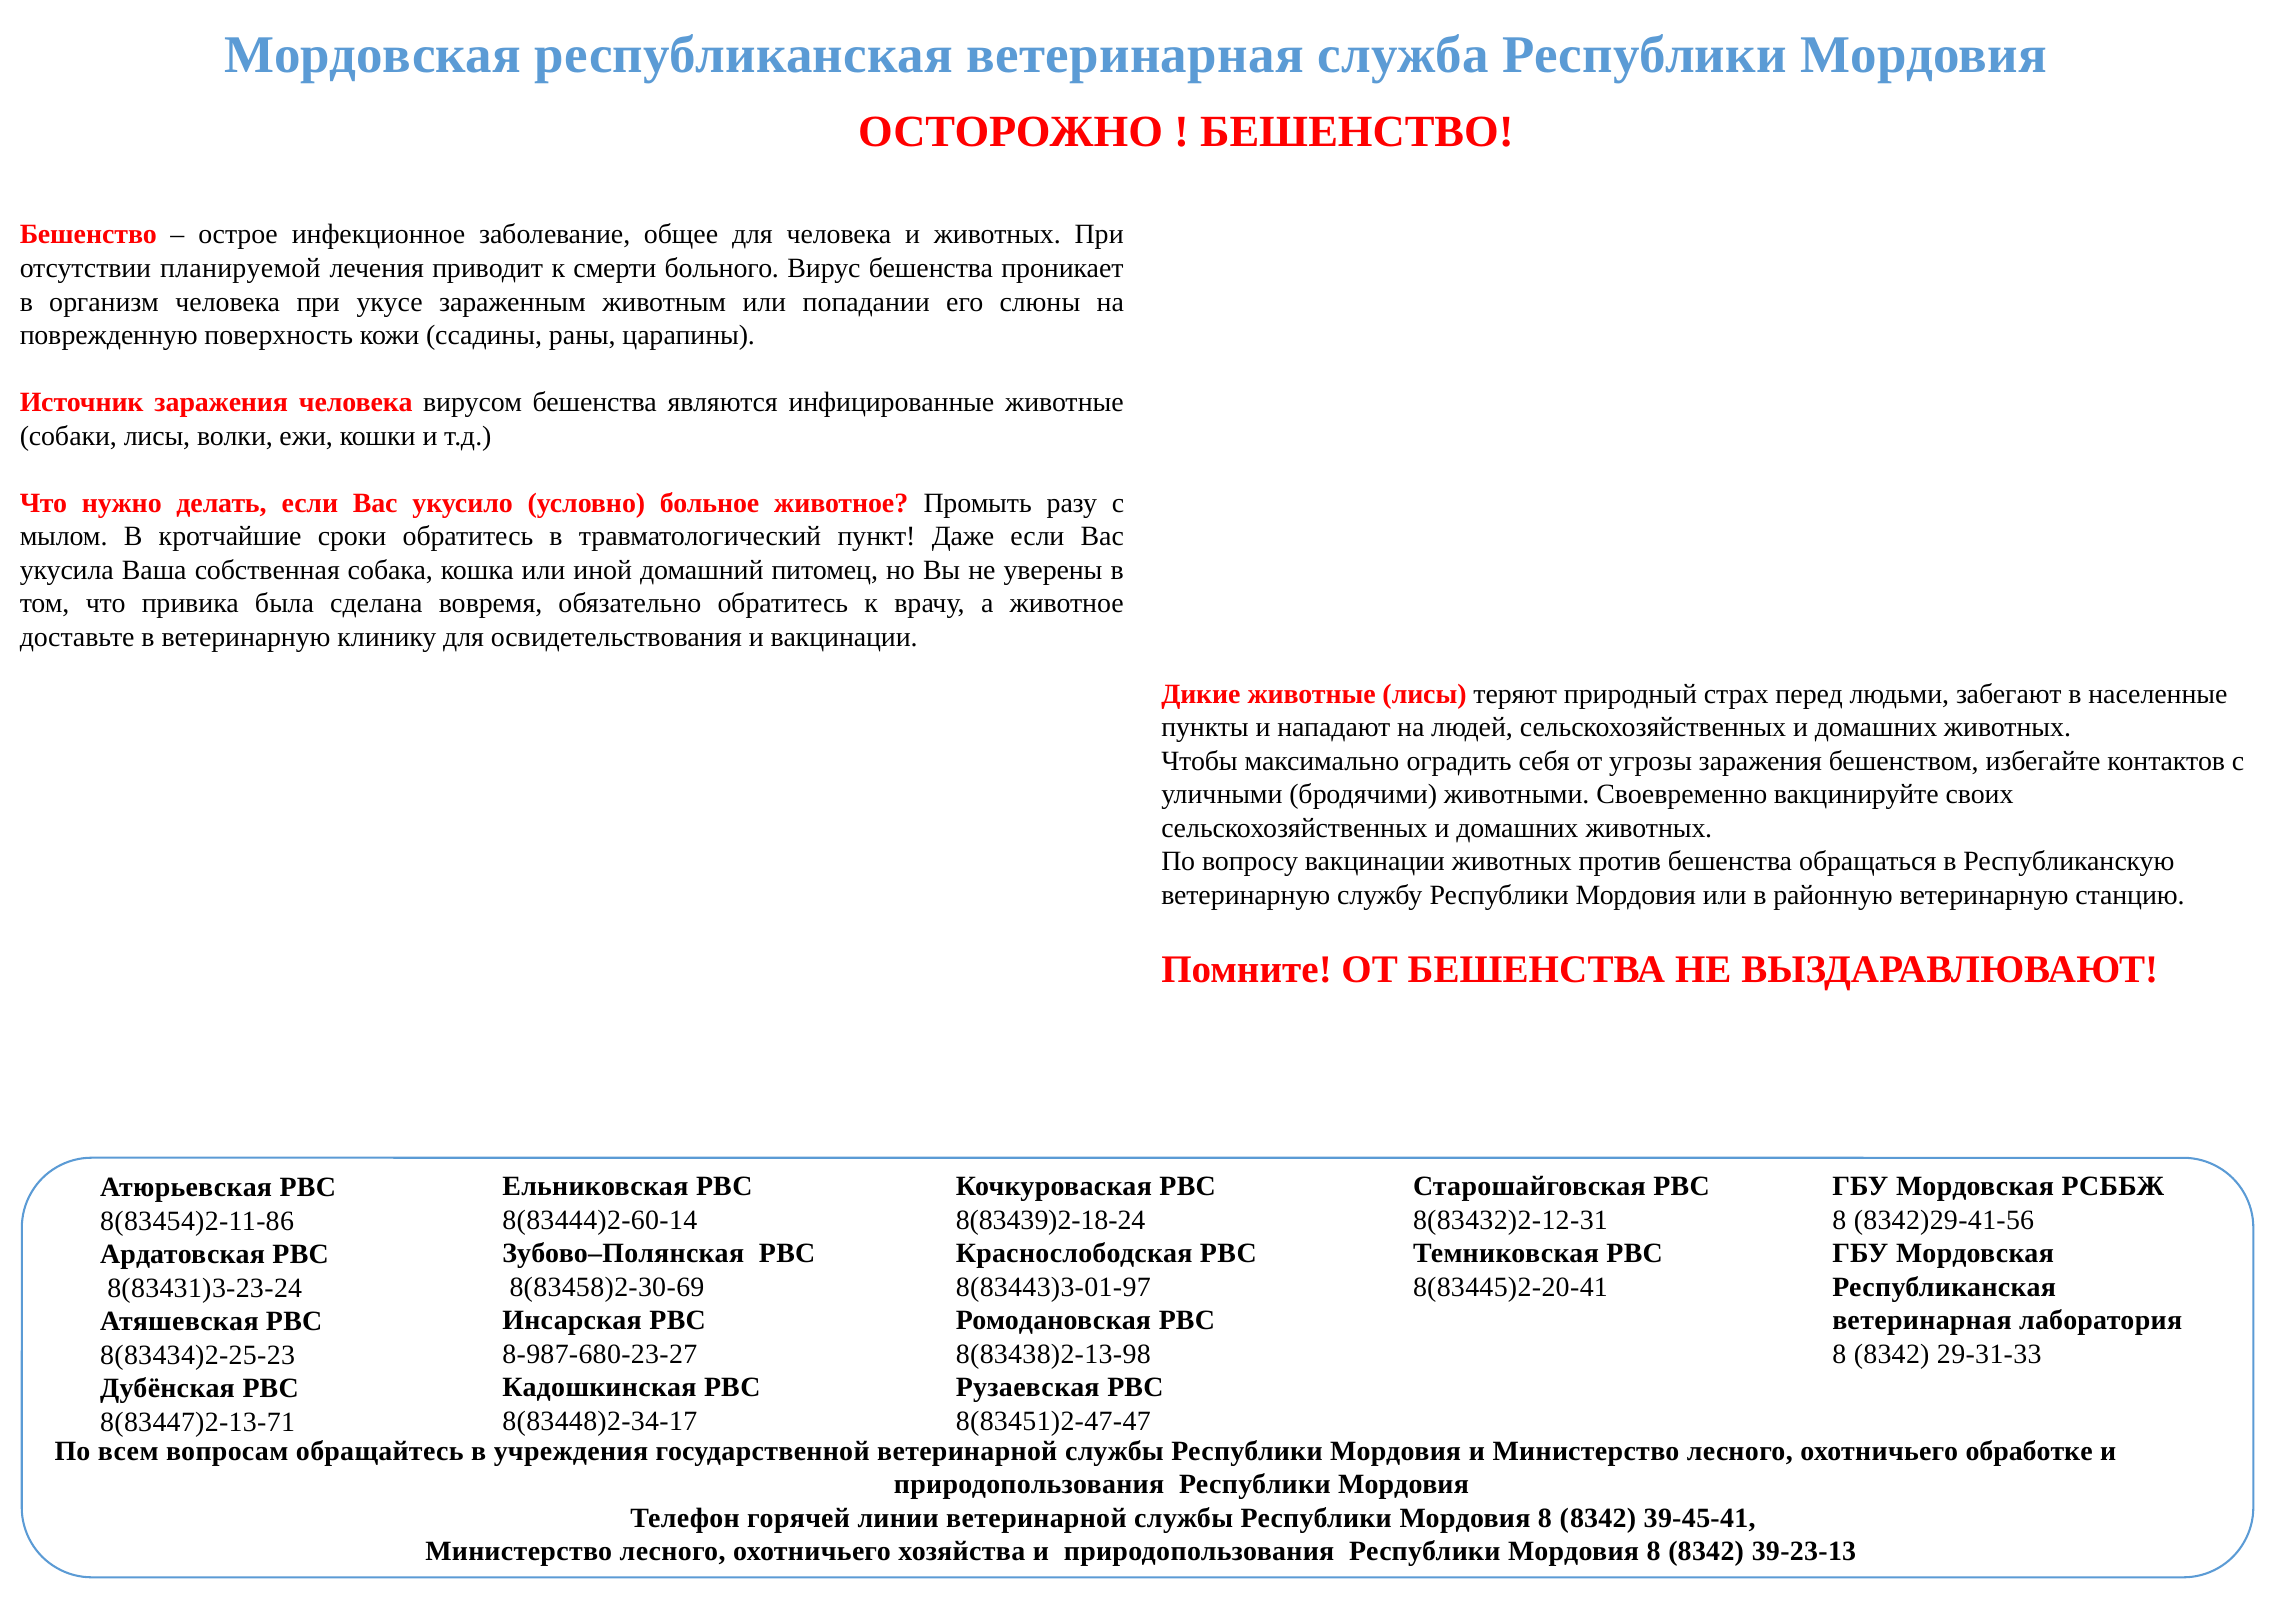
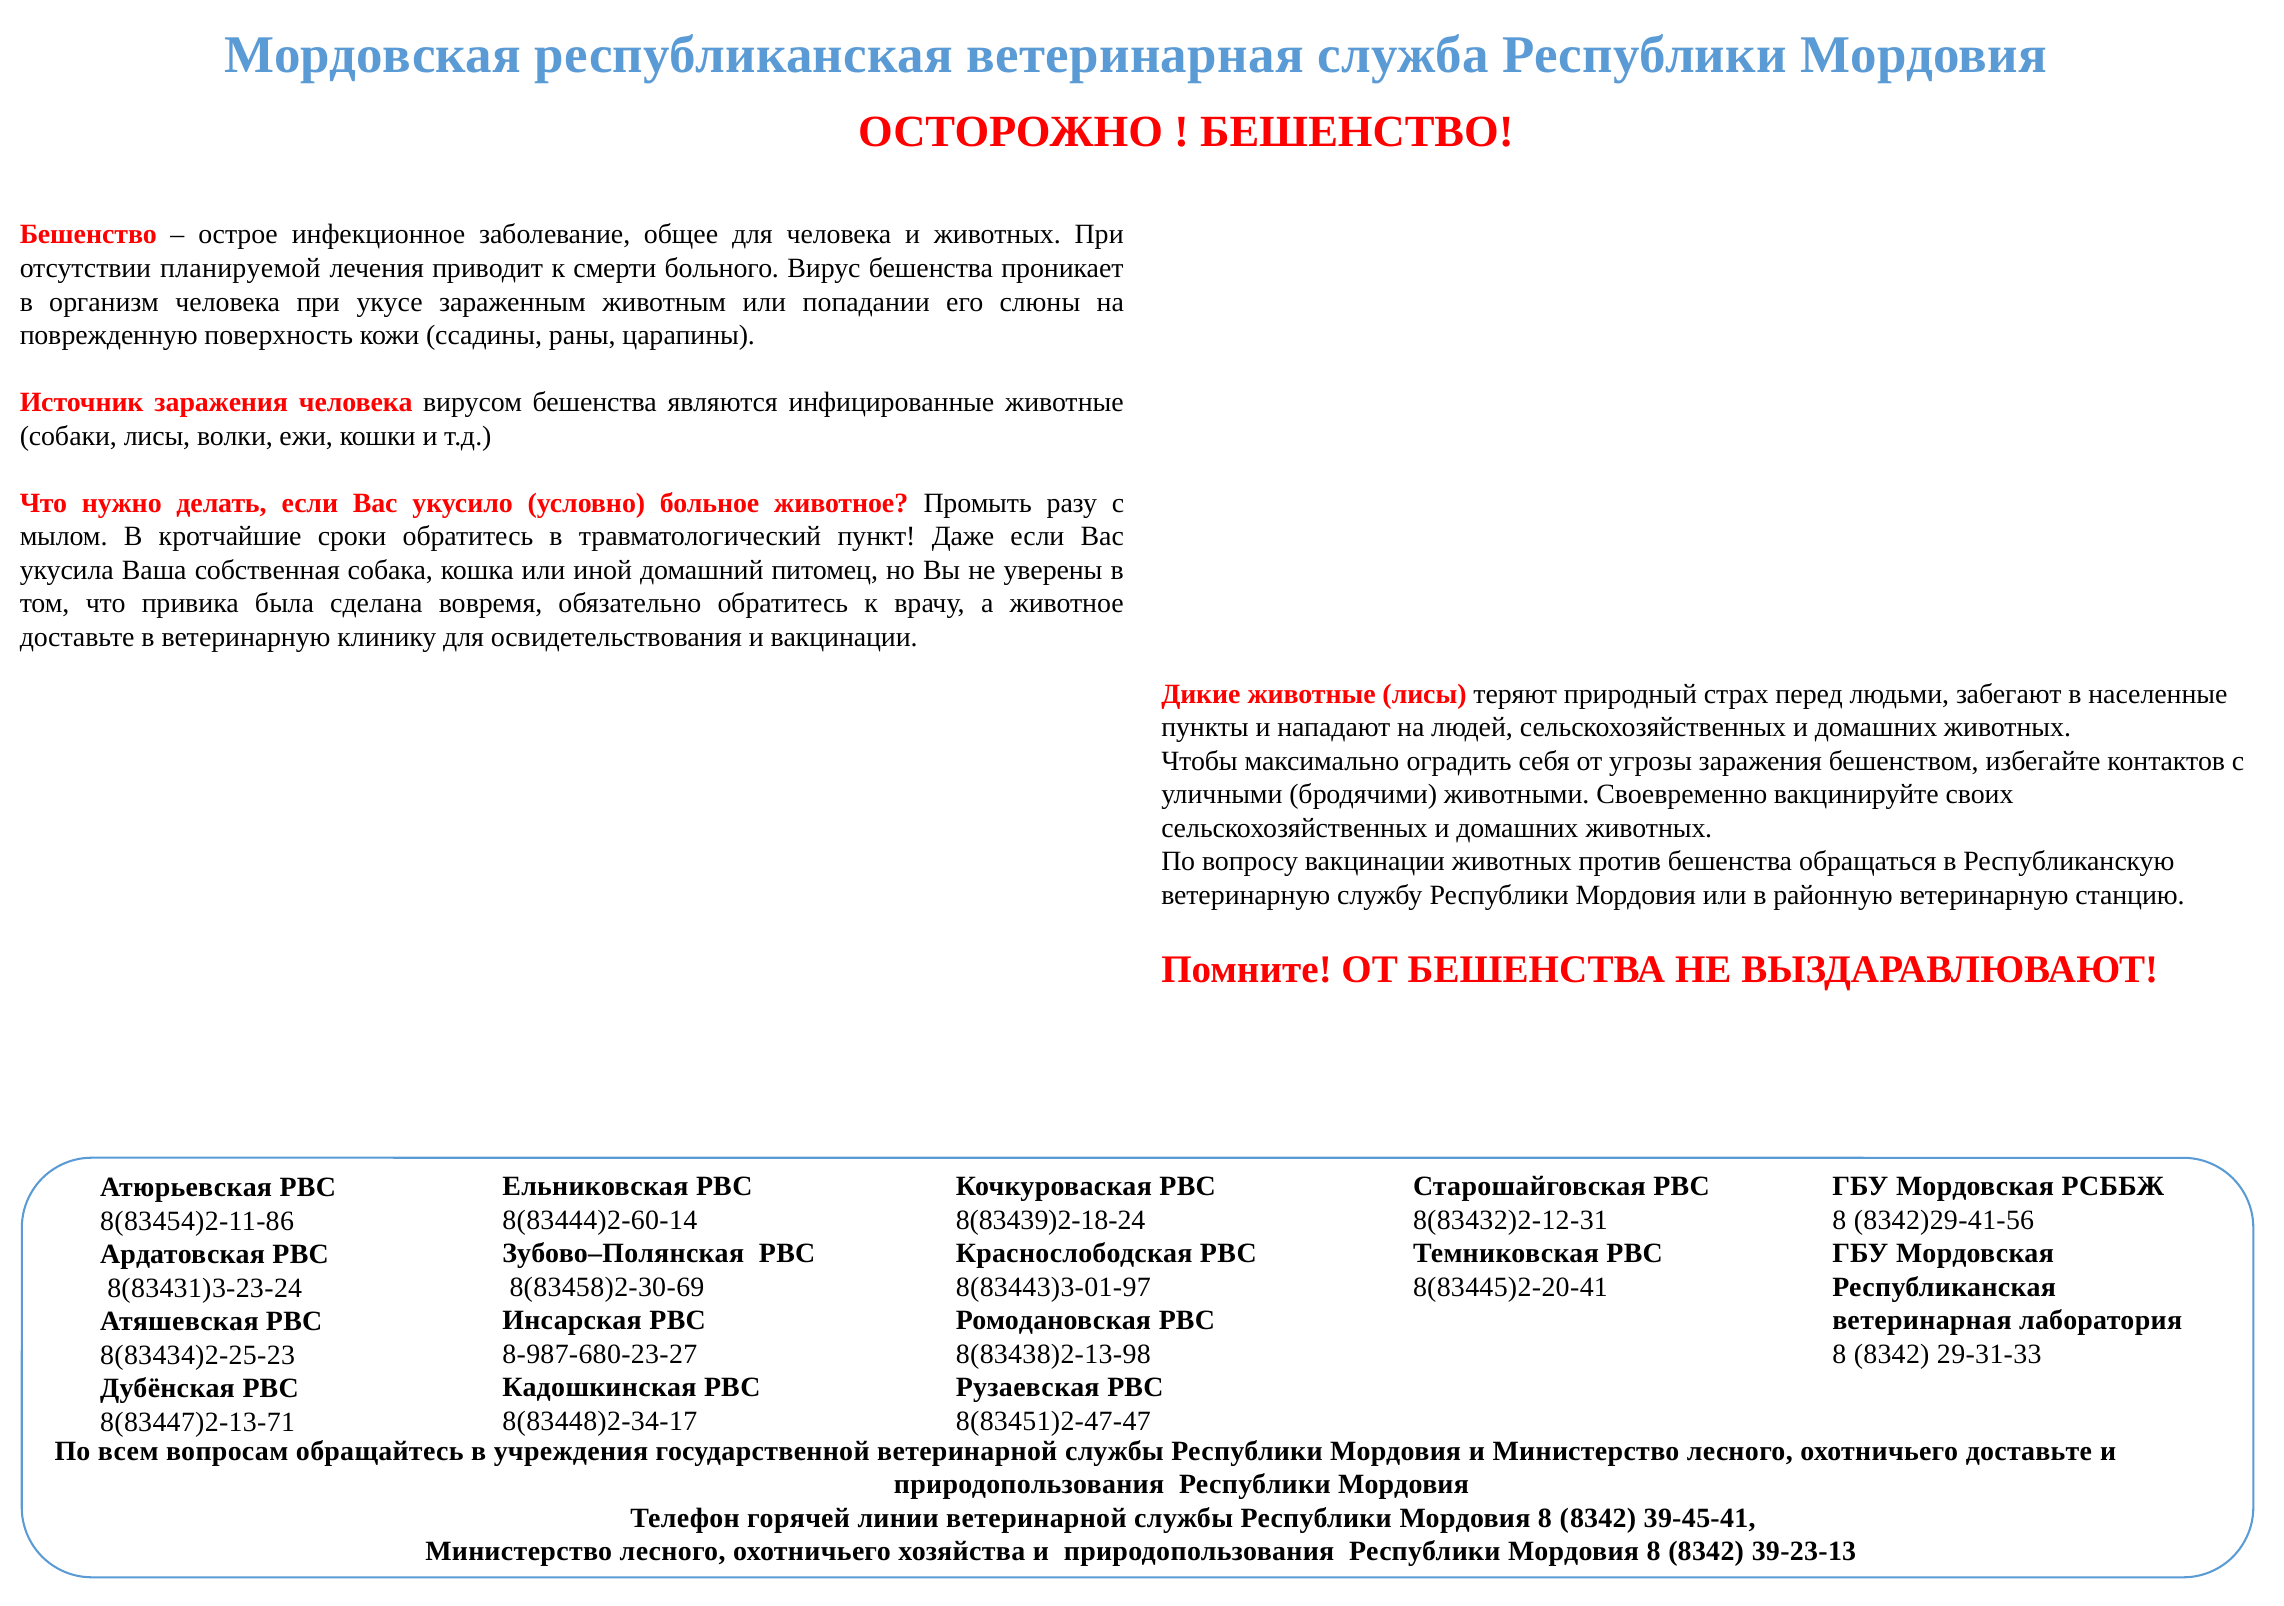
охотничьего обработке: обработке -> доставьте (2029, 1451)
